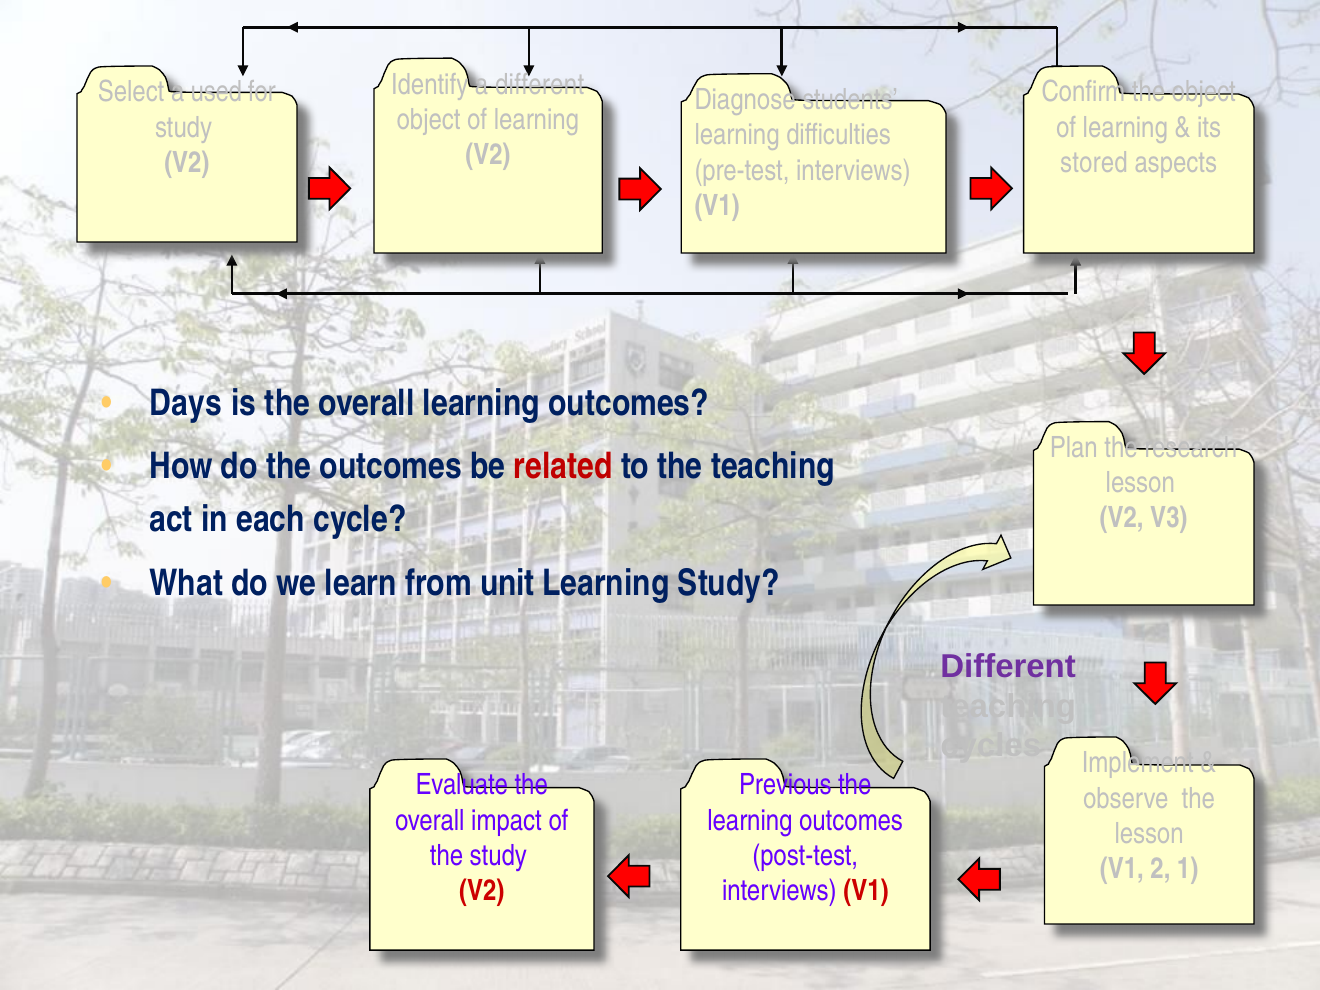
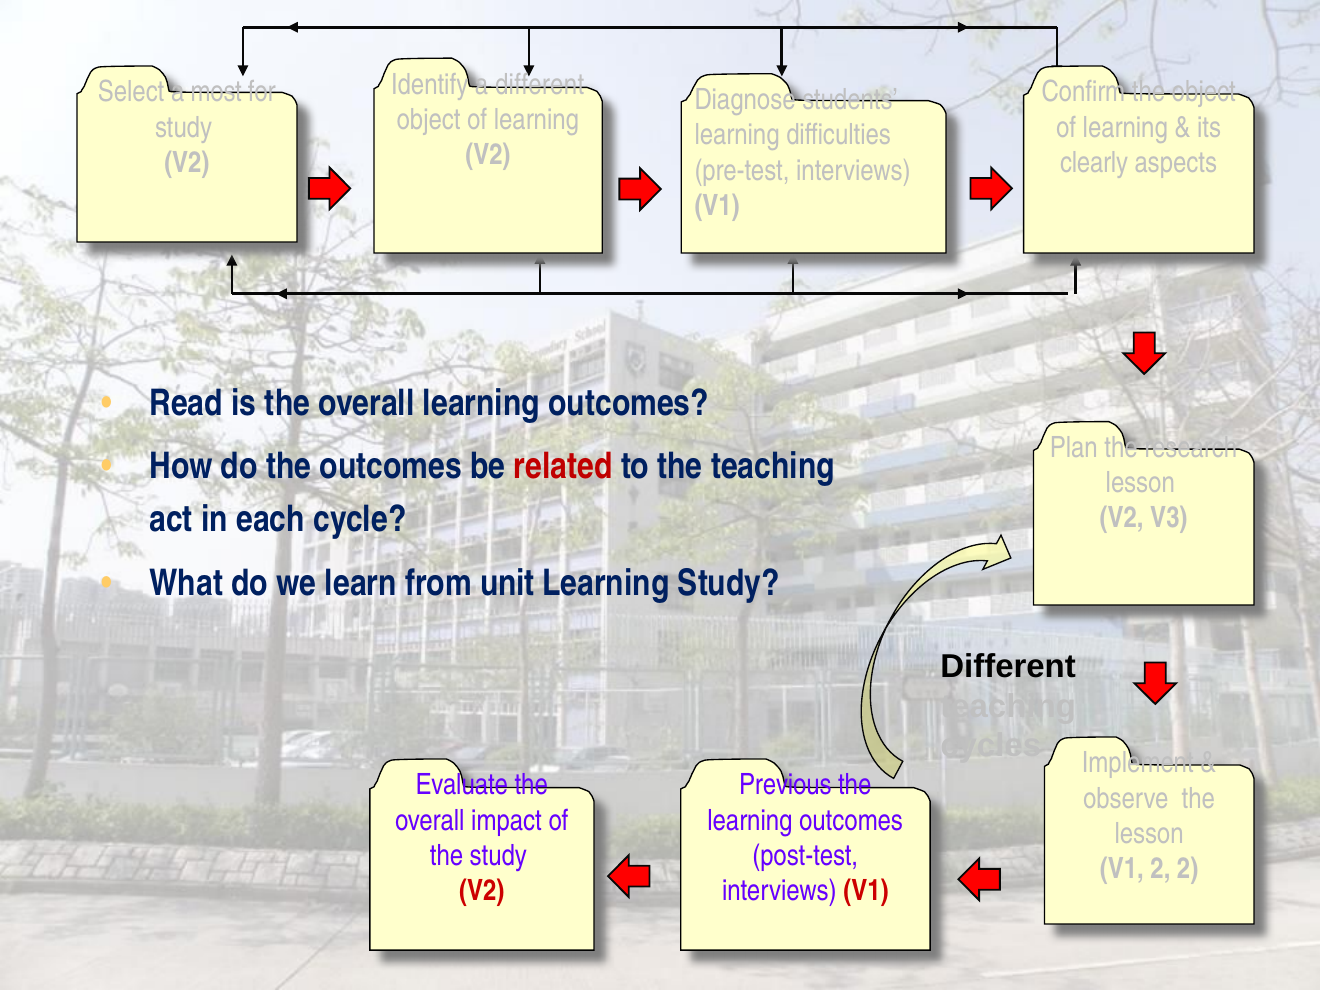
used: used -> most (216, 92)
stored: stored -> clearly (1094, 163)
Days: Days -> Read (186, 403)
Different colour: purple -> black (1008, 667)
2 1: 1 -> 2 (1188, 869)
